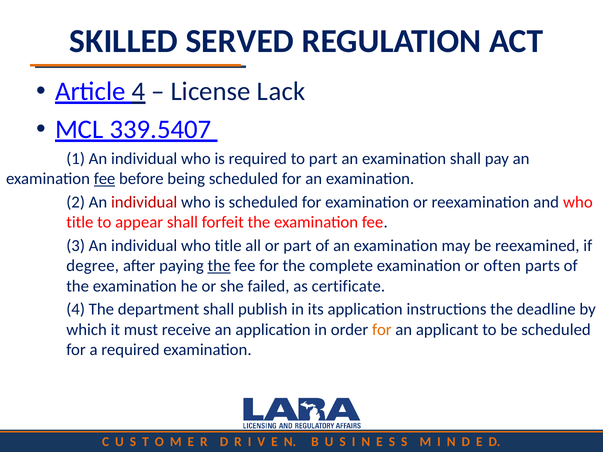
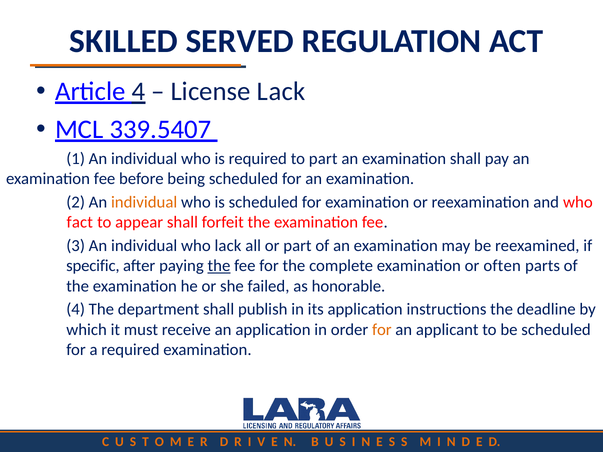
fee underline: present -> none (105, 179)
individual colour: red -> orange (144, 202)
title: title -> fact (80, 222)
individual who title: title -> lack (228, 246)
degree: degree -> specific (93, 266)
certificate: certificate -> honorable (348, 286)
